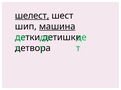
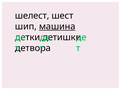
шелест underline: present -> none (32, 16)
